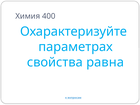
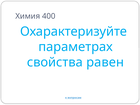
равна: равна -> равен (105, 62)
